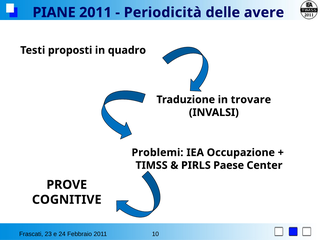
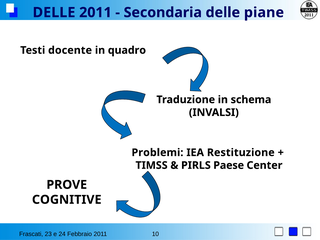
PIANE: PIANE -> DELLE (54, 12)
Periodicità: Periodicità -> Secondaria (163, 12)
avere: avere -> piane (264, 12)
proposti: proposti -> docente (70, 50)
trovare: trovare -> schema (251, 100)
Occupazione: Occupazione -> Restituzione (241, 153)
